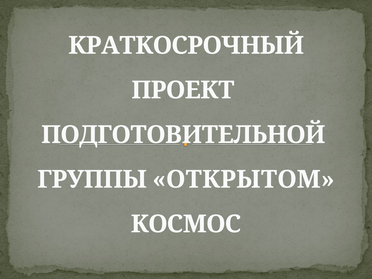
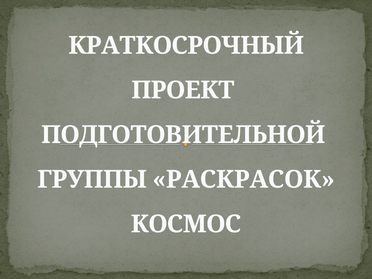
ОТКРЫТОМ: ОТКРЫТОМ -> РАСКРАСОК (244, 179)
